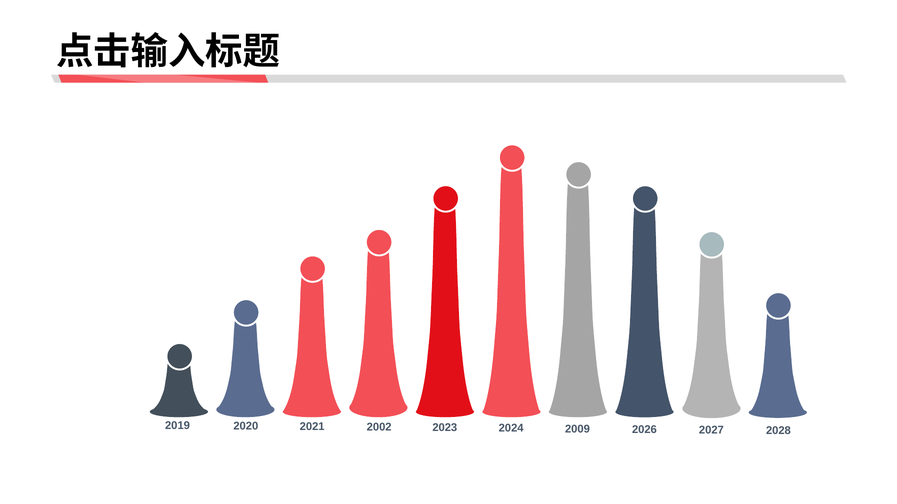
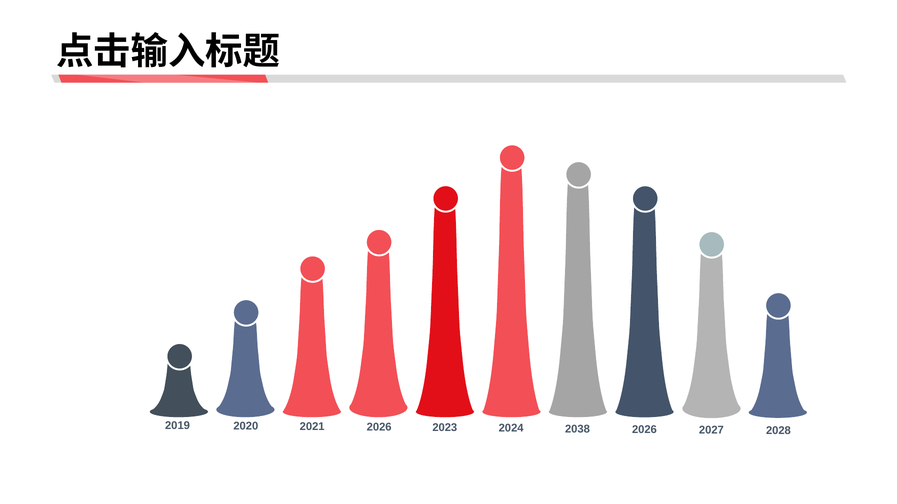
2021 2002: 2002 -> 2026 (379, 428)
2009: 2009 -> 2038 (577, 429)
